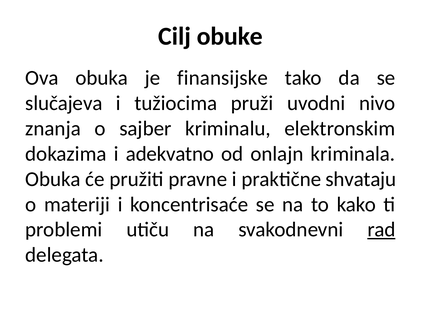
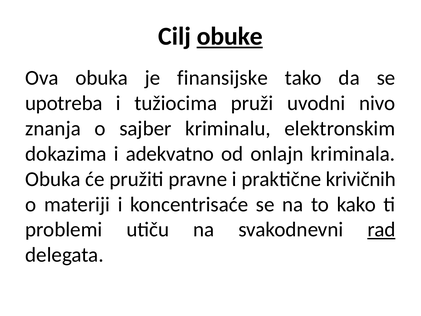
obuke underline: none -> present (230, 36)
slučajeva: slučajeva -> upotreba (64, 103)
shvataju: shvataju -> krivičnih (361, 179)
